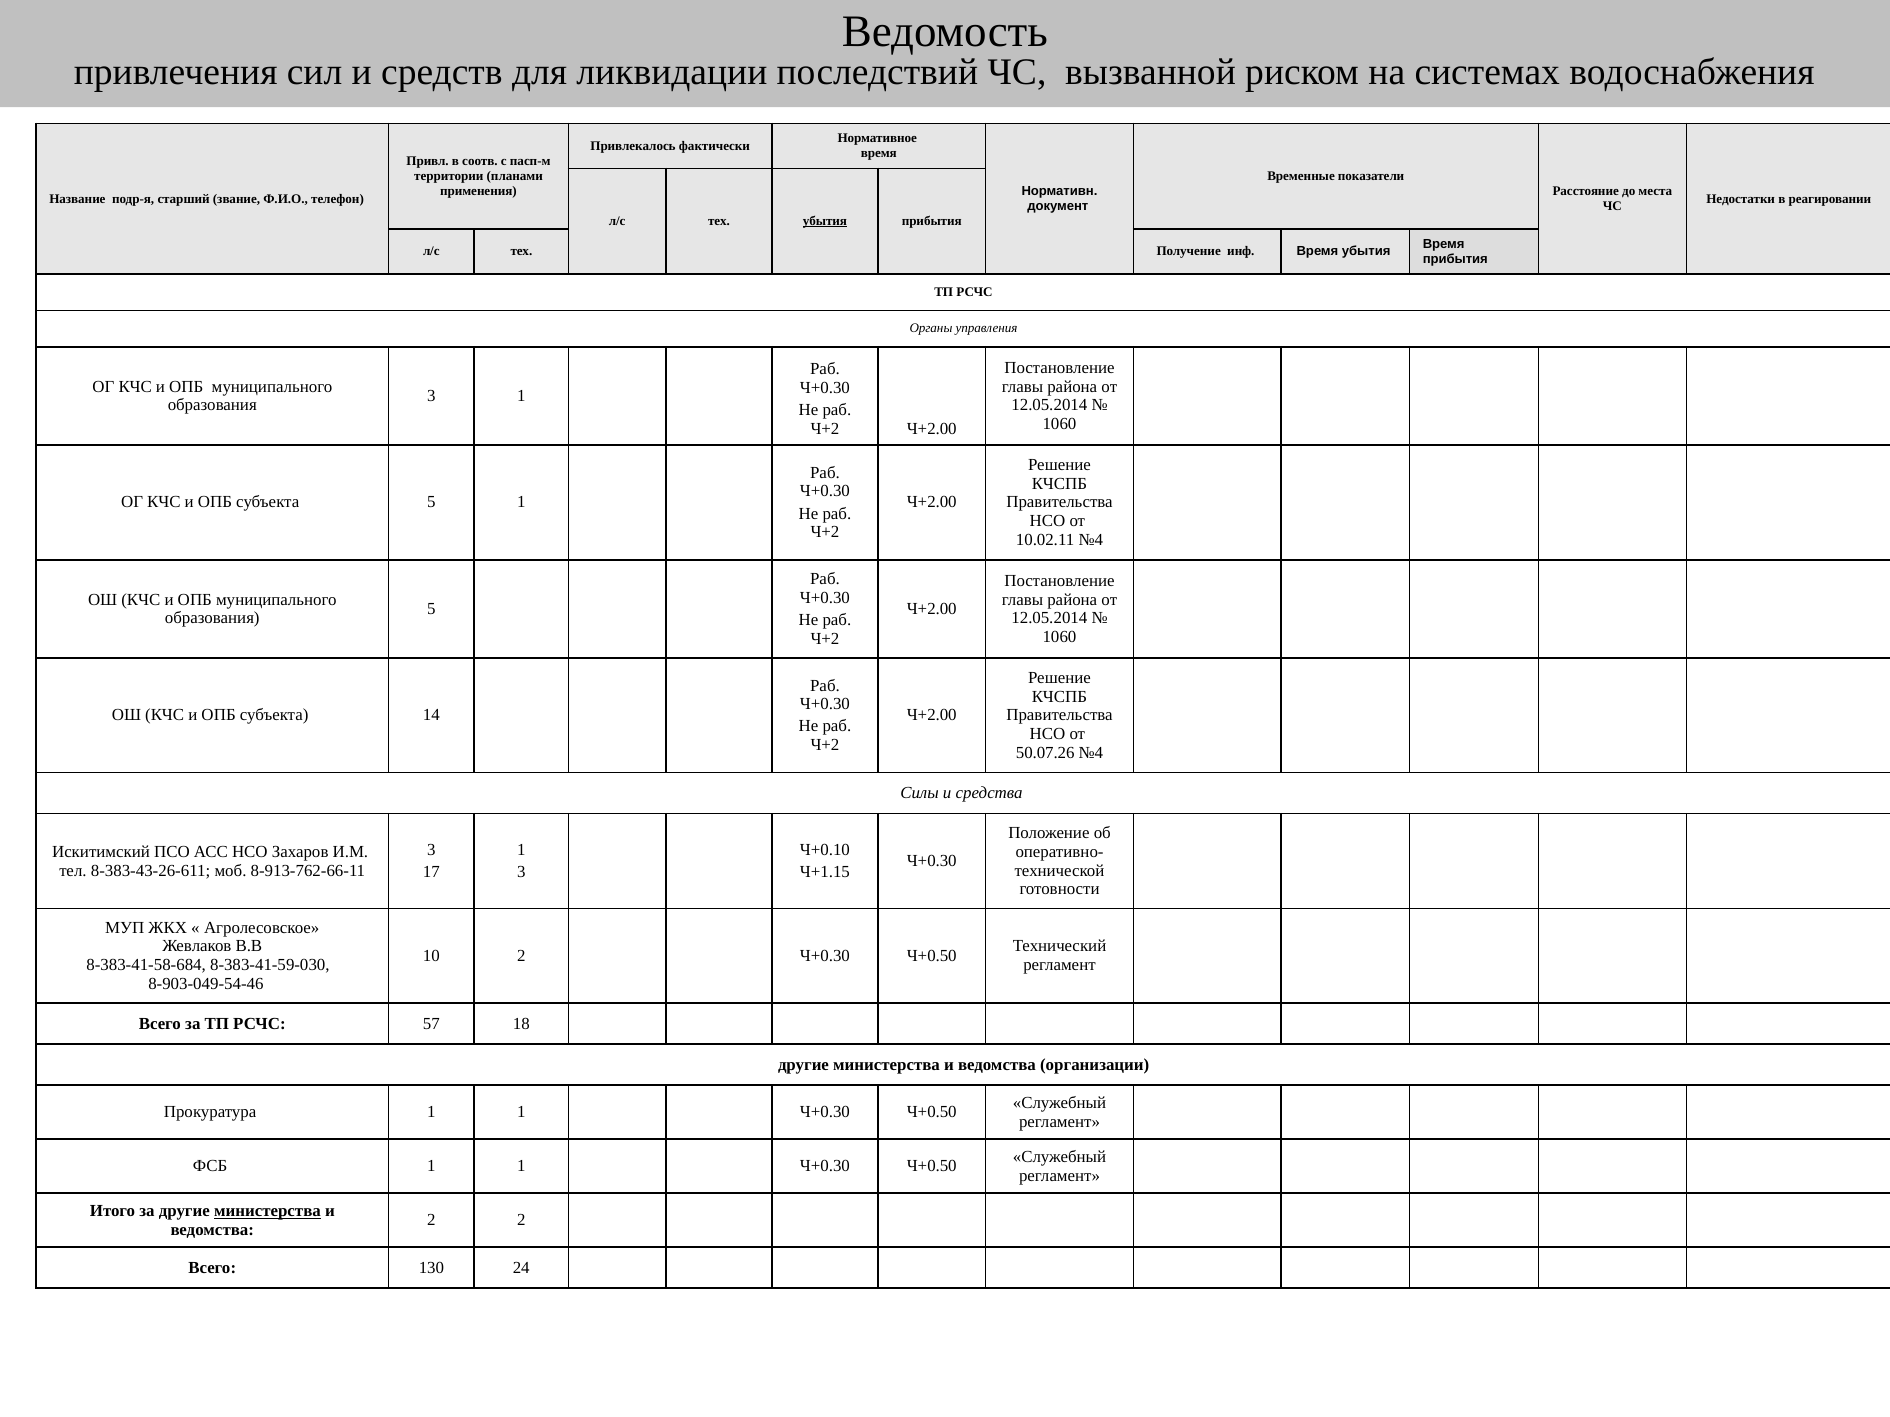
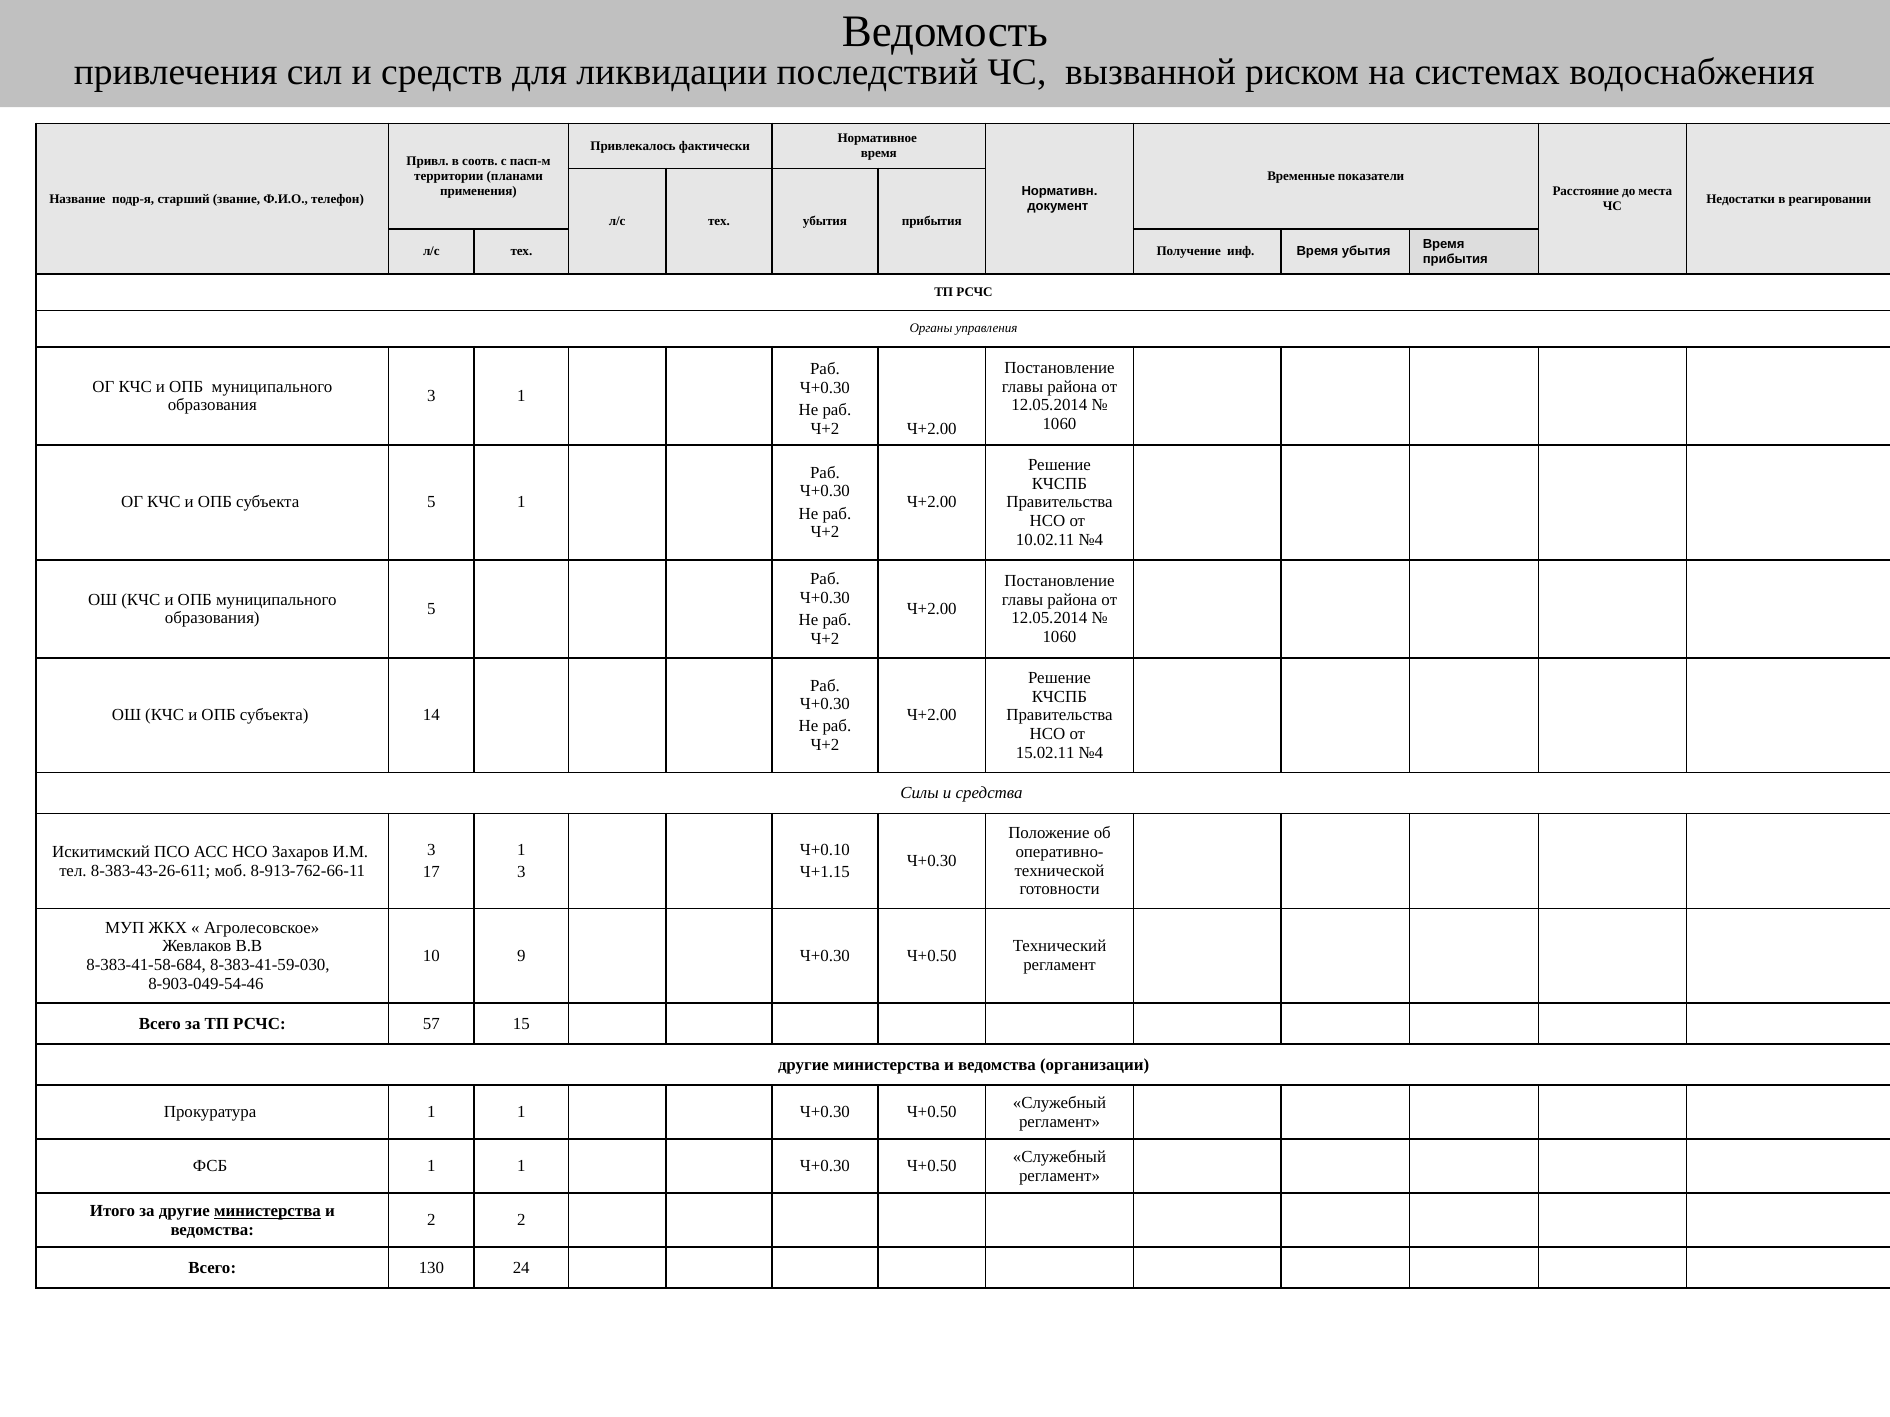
убытия underline: present -> none (825, 221)
50.07.26: 50.07.26 -> 15.02.11 (1045, 753)
10 2: 2 -> 9 (521, 956)
18: 18 -> 15 (521, 1024)
